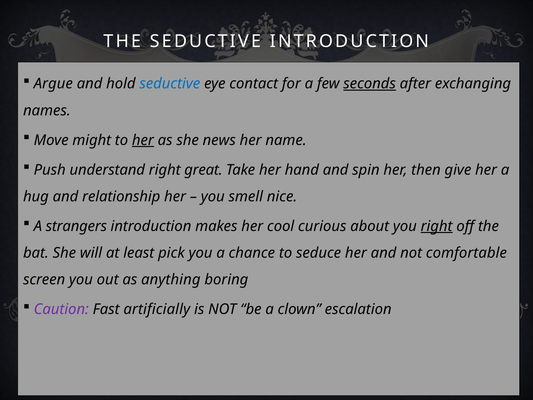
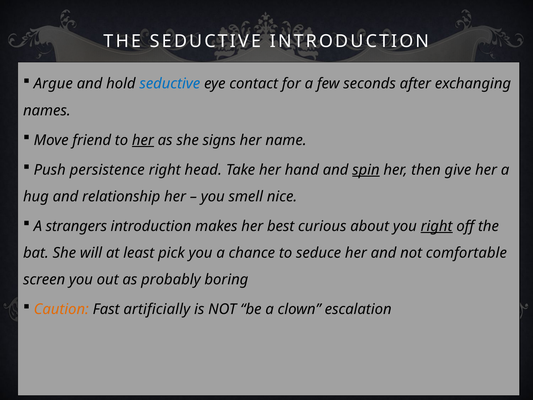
seconds underline: present -> none (370, 84)
might: might -> friend (92, 140)
news: news -> signs (219, 140)
understand: understand -> persistence (107, 170)
great: great -> head (203, 170)
spin underline: none -> present (366, 170)
cool: cool -> best (281, 226)
anything: anything -> probably (171, 279)
Caution colour: purple -> orange (61, 309)
